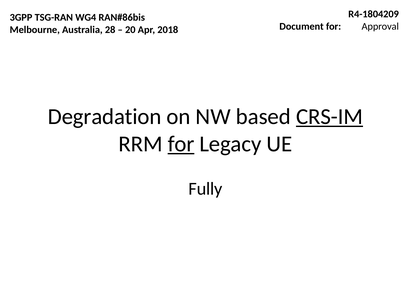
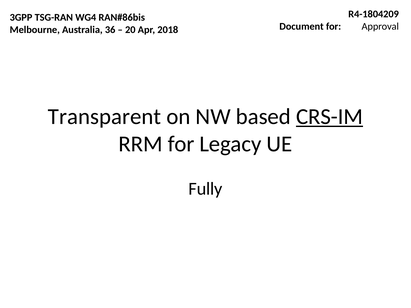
28: 28 -> 36 (110, 30)
Degradation: Degradation -> Transparent (105, 117)
for underline: present -> none (181, 144)
